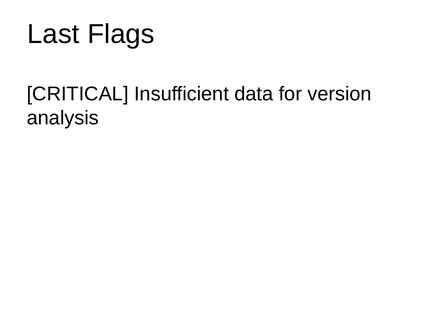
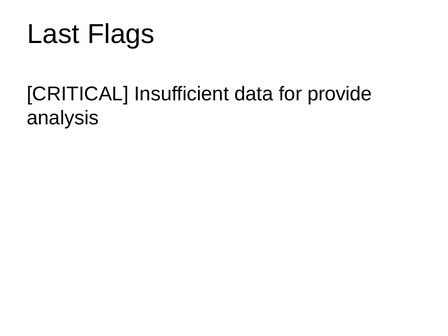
version: version -> provide (340, 94)
